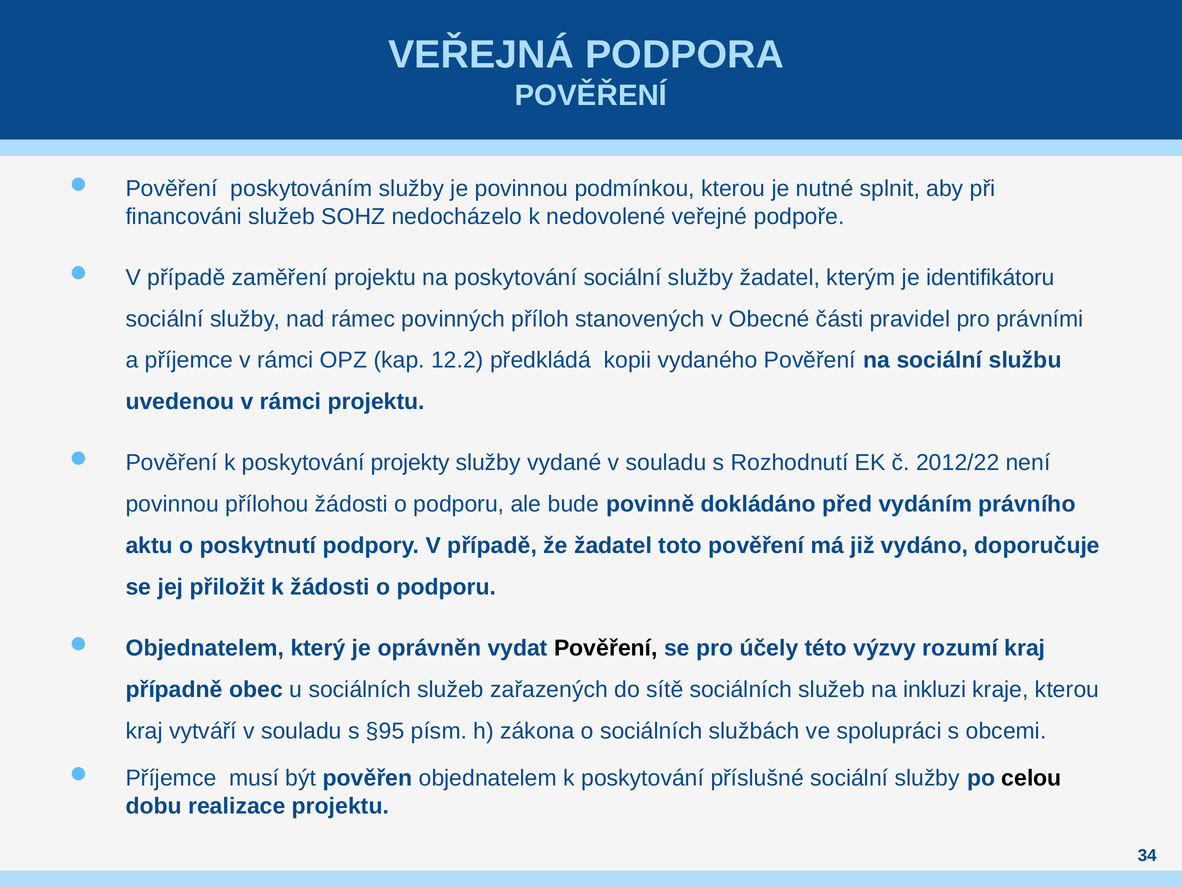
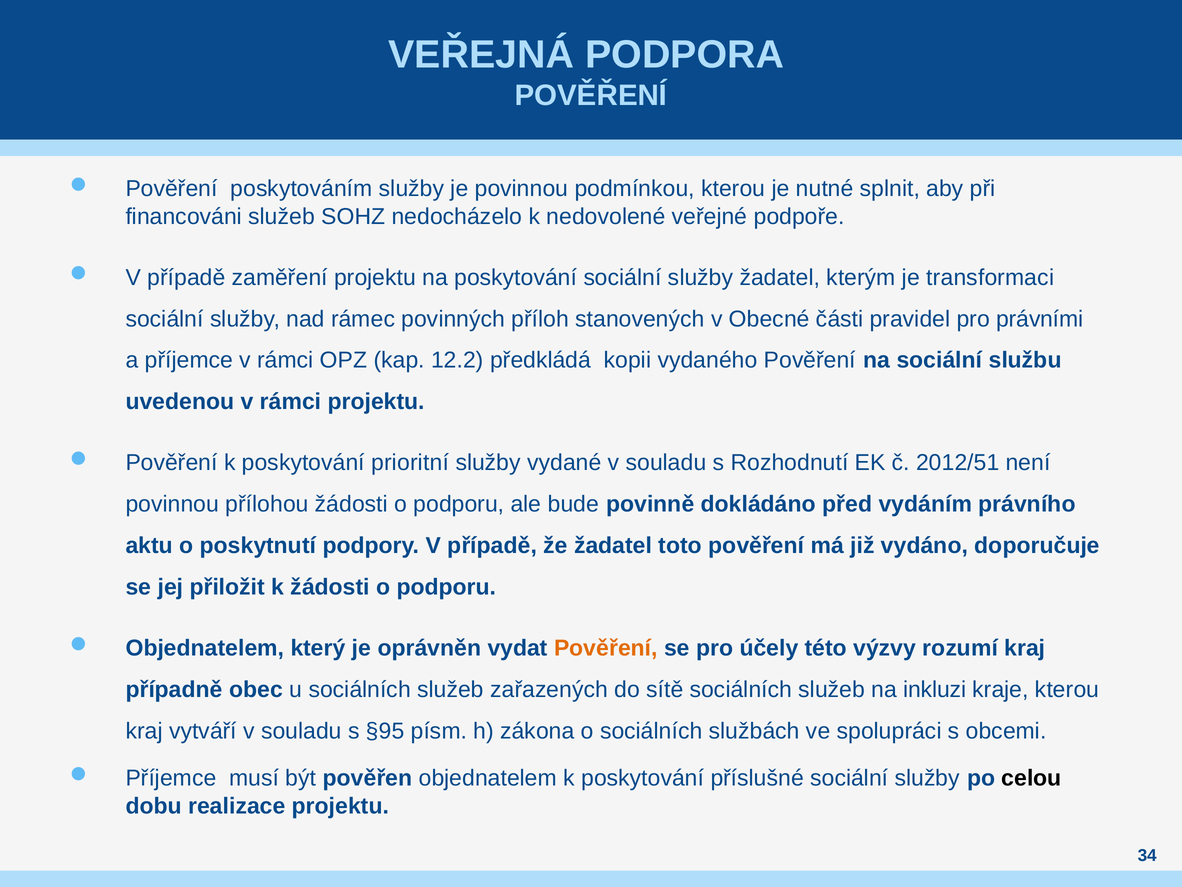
identifikátoru: identifikátoru -> transformaci (990, 277)
projekty: projekty -> prioritní (410, 463)
2012/22: 2012/22 -> 2012/51 (958, 463)
Pověření colour: black -> orange (606, 648)
